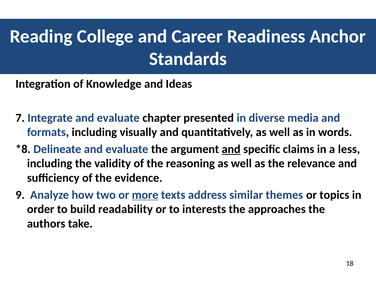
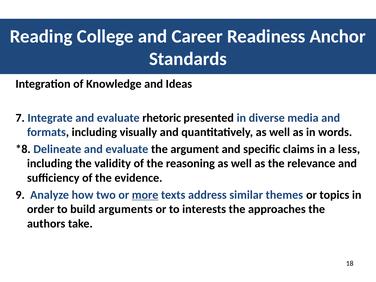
chapter: chapter -> rhetoric (162, 118)
and underline: present -> none (231, 149)
readability: readability -> arguments (125, 209)
